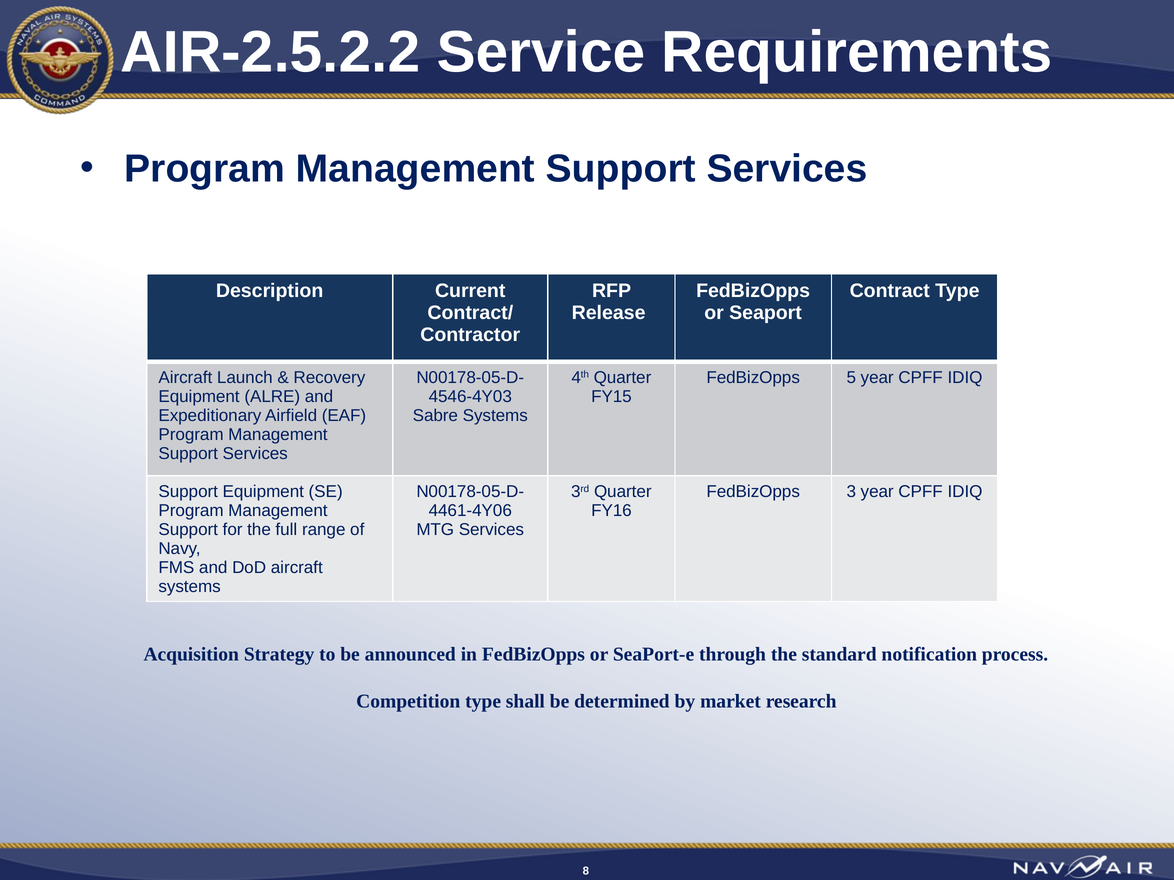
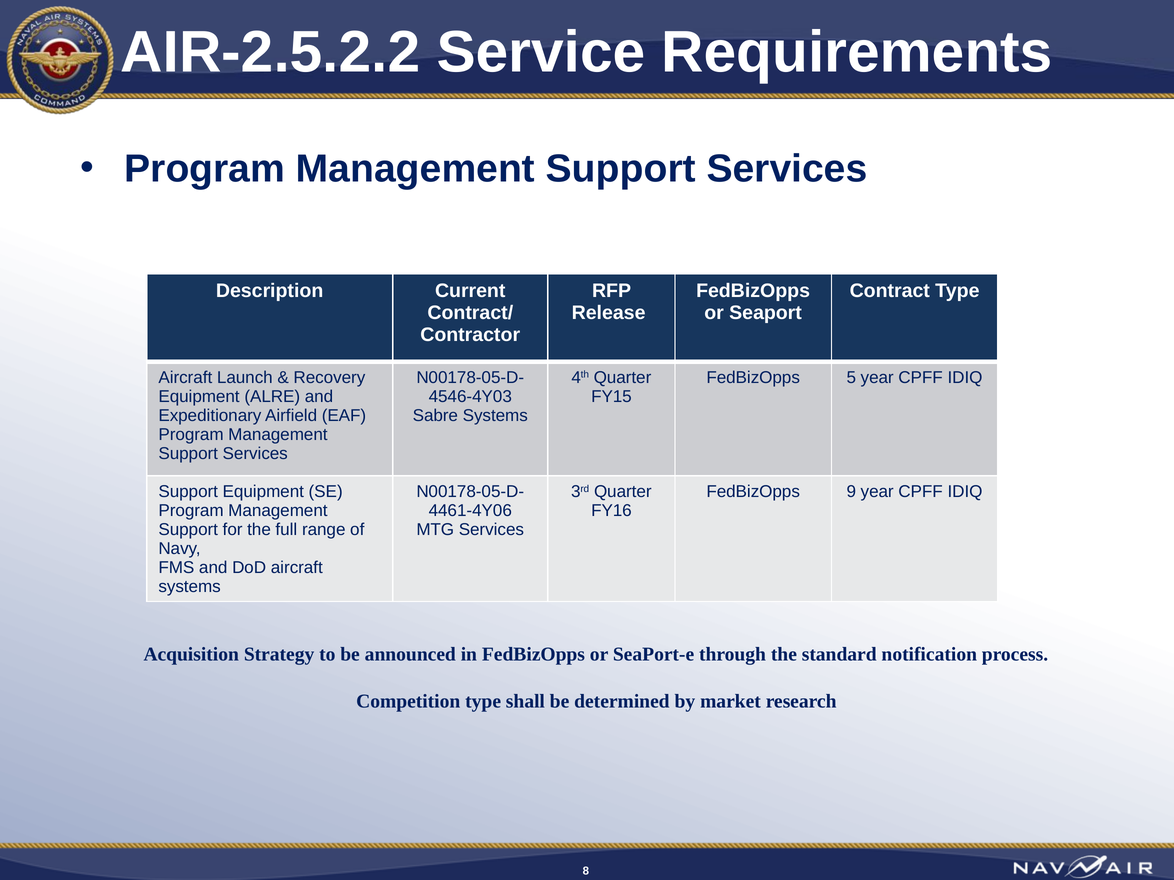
3: 3 -> 9 (851, 492)
